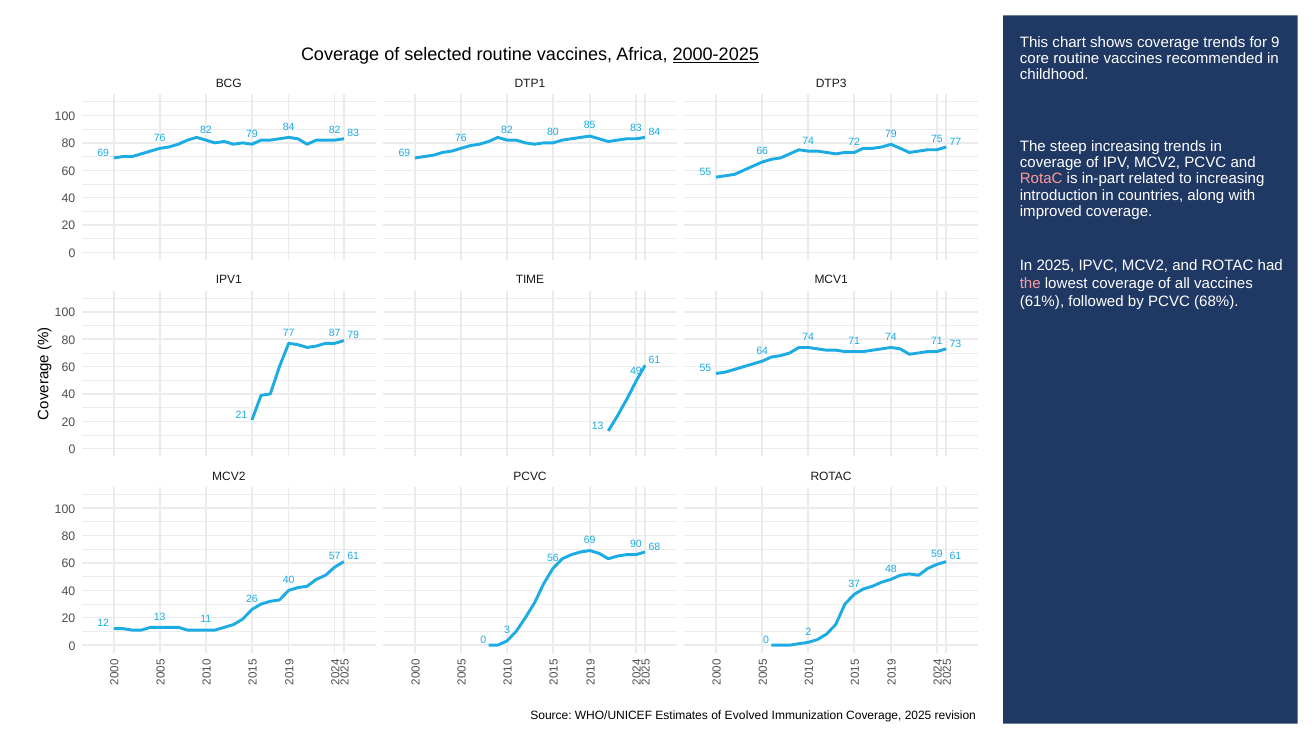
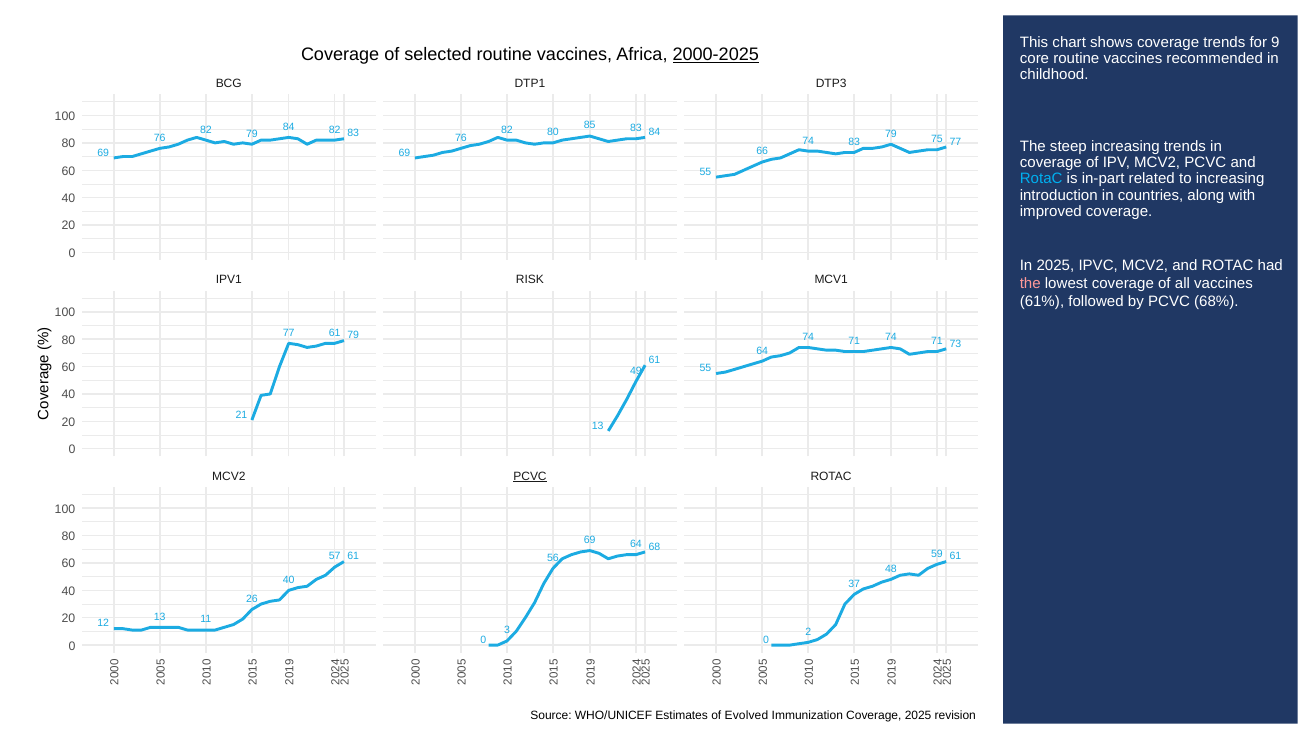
74 72: 72 -> 83 (854, 142)
RotaC colour: pink -> light blue (1041, 179)
TIME: TIME -> RISK (530, 280)
77 87: 87 -> 61 (335, 333)
PCVC underline: none -> present (530, 476)
69 90: 90 -> 64 (636, 544)
